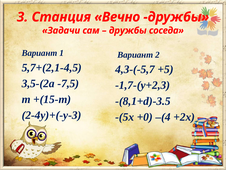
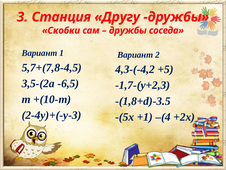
Вечно: Вечно -> Другу (117, 17)
Задачи: Задачи -> Скобки (61, 30)
5,7+(2,1-4,5: 5,7+(2,1-4,5 -> 5,7+(7,8-4,5 (52, 67)
4,3-(-5,7: 4,3-(-5,7 -> 4,3-(-4,2 (135, 69)
-7,5: -7,5 -> -6,5 (68, 83)
+(15-m: +(15-m -> +(10-m (52, 99)
-(8,1+d)-3.5: -(8,1+d)-3.5 -> -(1,8+d)-3.5 (143, 101)
+0: +0 -> +1 (145, 117)
